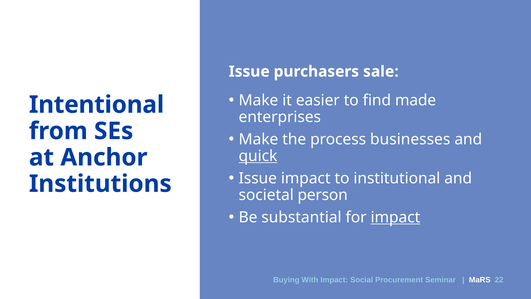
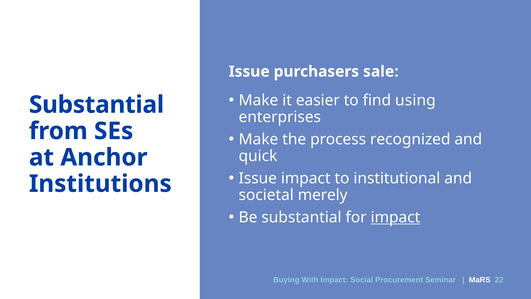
made: made -> using (415, 100)
Intentional: Intentional -> Substantial (97, 105)
businesses: businesses -> recognized (410, 139)
quick underline: present -> none (258, 156)
person: person -> merely (323, 195)
